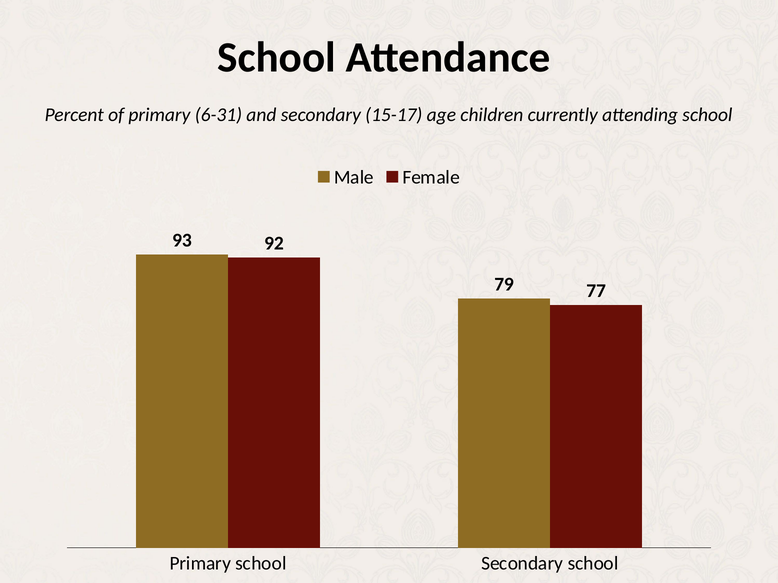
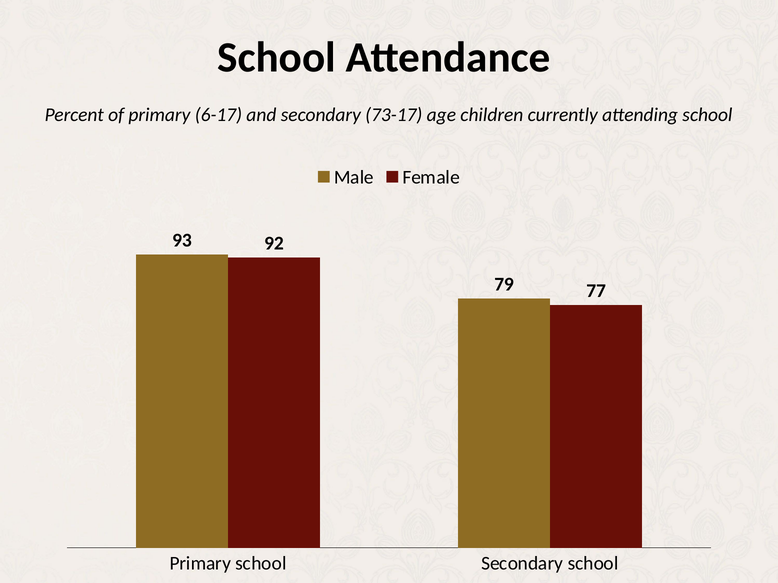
6-31: 6-31 -> 6-17 (218, 115)
15-17: 15-17 -> 73-17 (394, 115)
